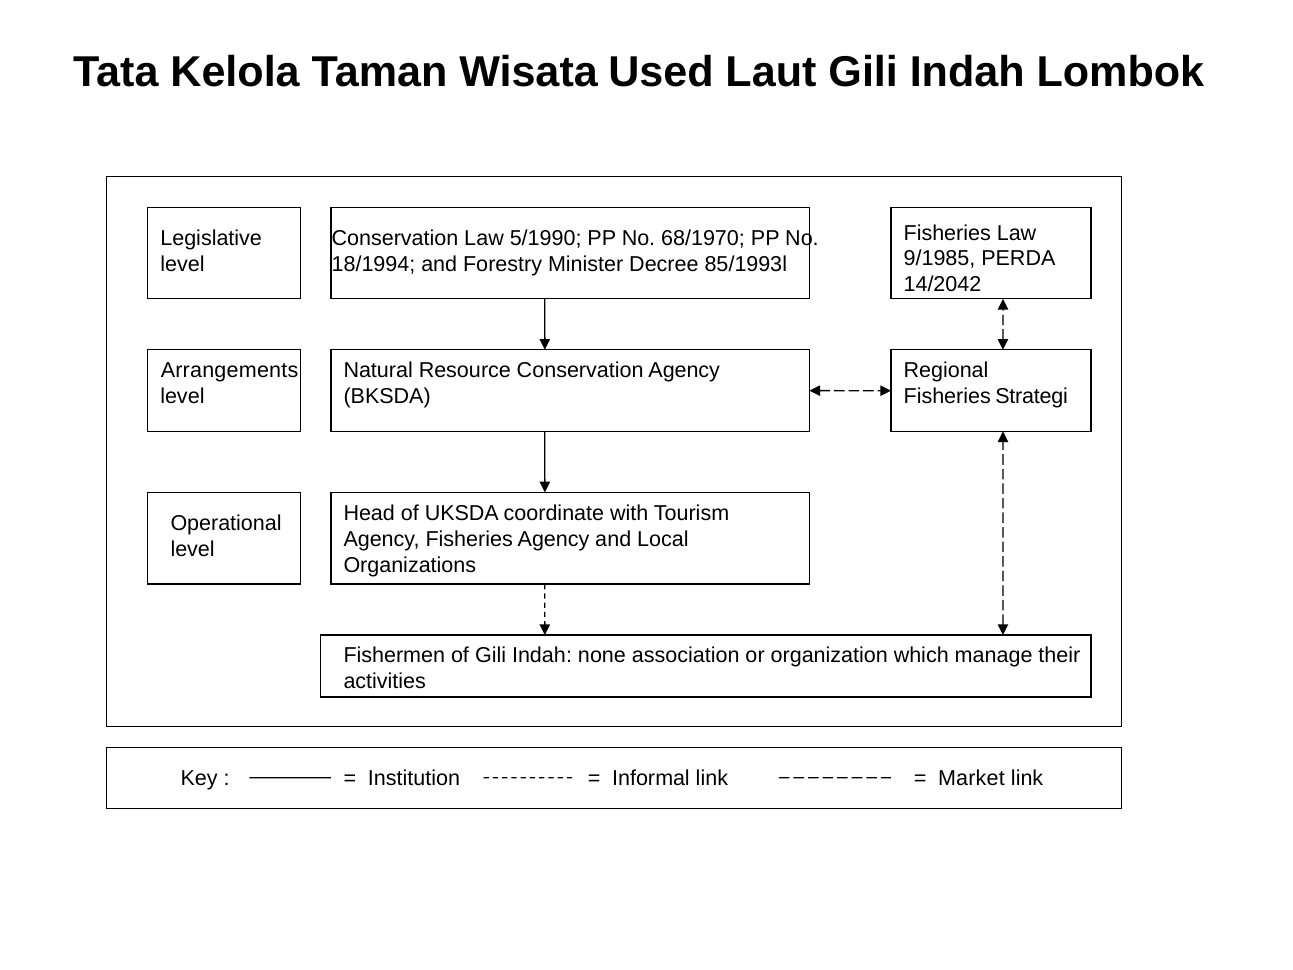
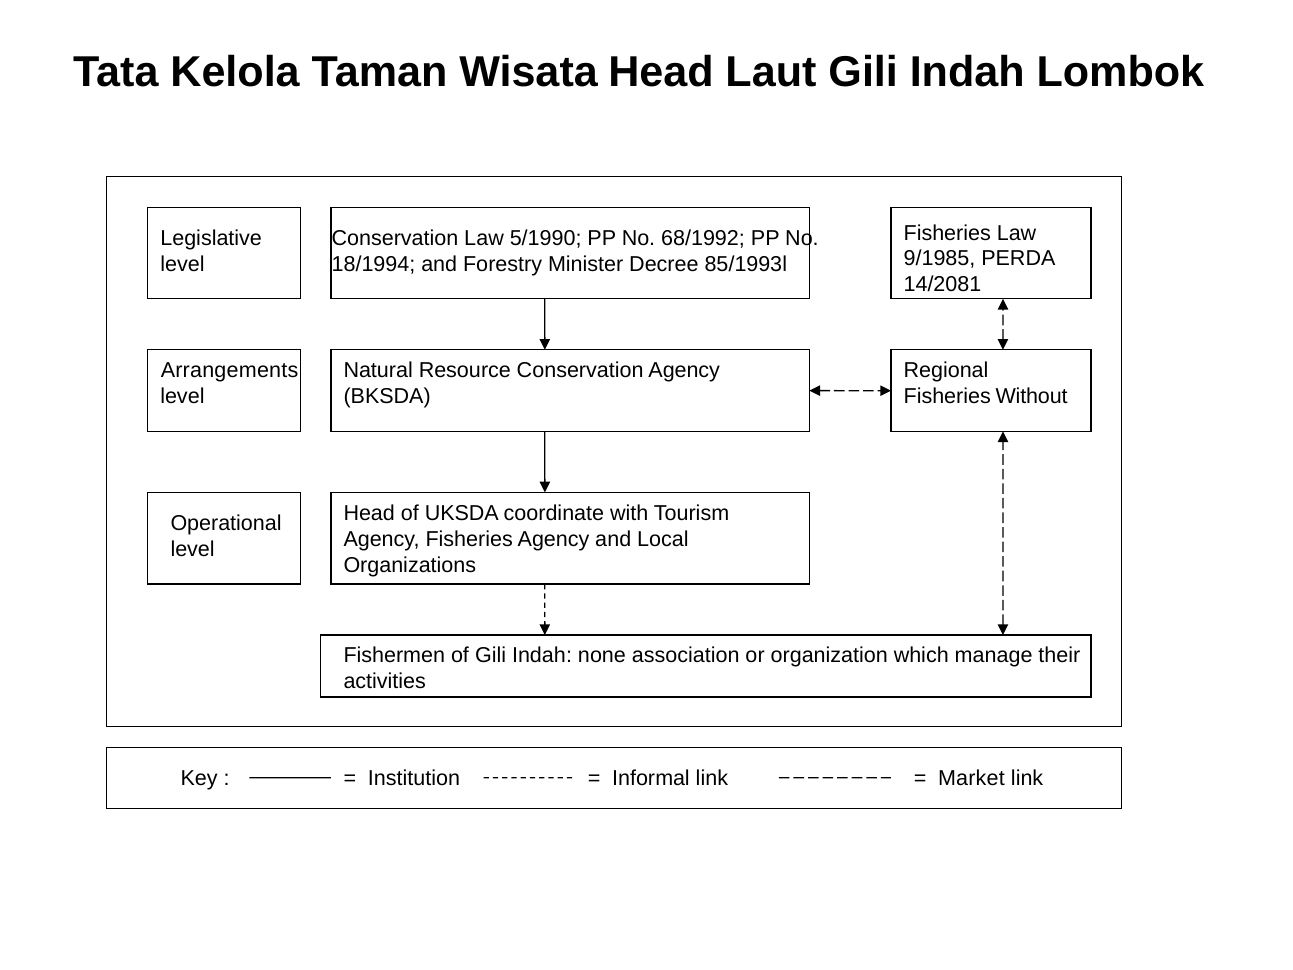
Wisata Used: Used -> Head (661, 72)
68/1970: 68/1970 -> 68/1992 (703, 238)
14/2042: 14/2042 -> 14/2081 (942, 285)
Strategi: Strategi -> Without (1032, 396)
